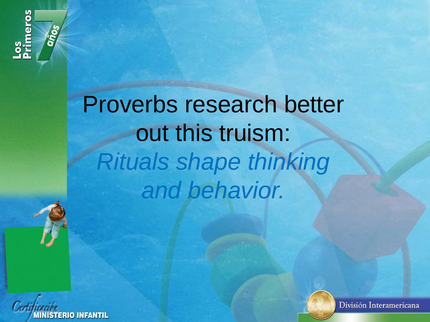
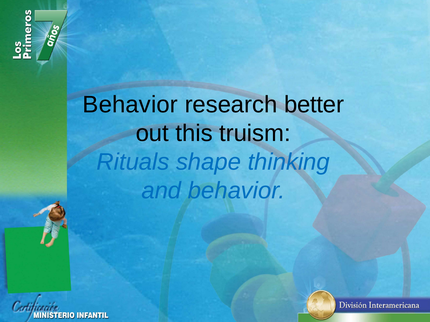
Proverbs: Proverbs -> Behavior (130, 105)
